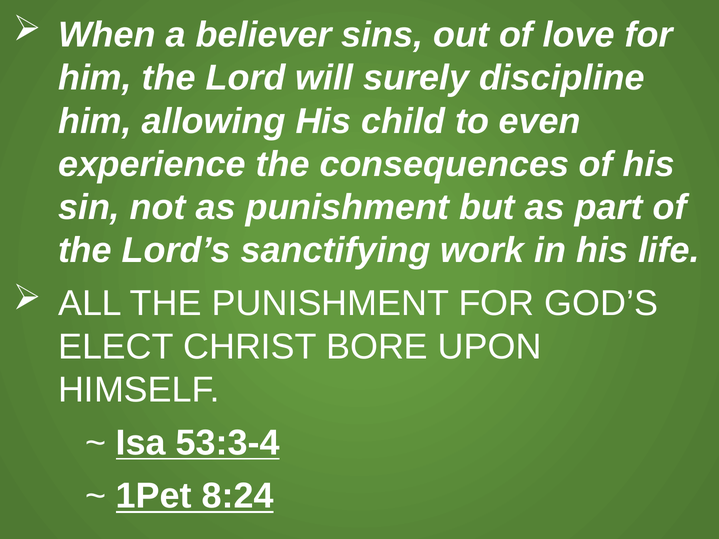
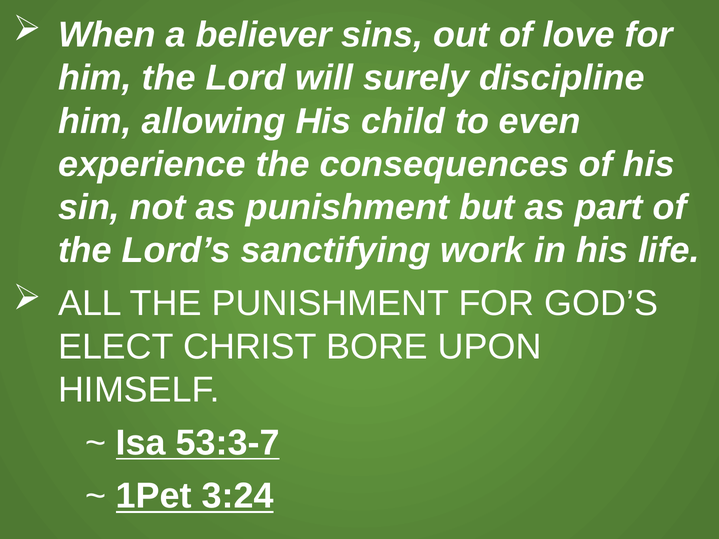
53:3-4: 53:3-4 -> 53:3-7 (228, 443)
8:24: 8:24 -> 3:24 (238, 496)
